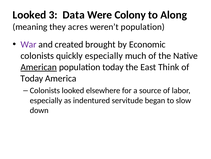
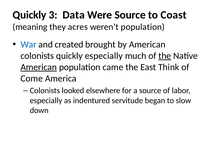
Looked: Looked -> Quickly (30, 15)
Were Colony: Colony -> Source (130, 15)
Along: Along -> Coast (174, 15)
War colour: purple -> blue (29, 44)
by Economic: Economic -> American (147, 44)
the underline: none -> present (165, 56)
population today: today -> came (113, 67)
Today: Today -> Come (32, 78)
